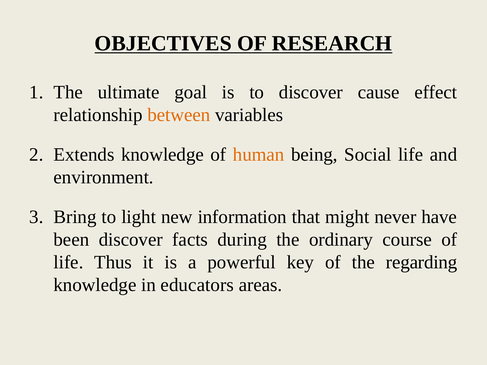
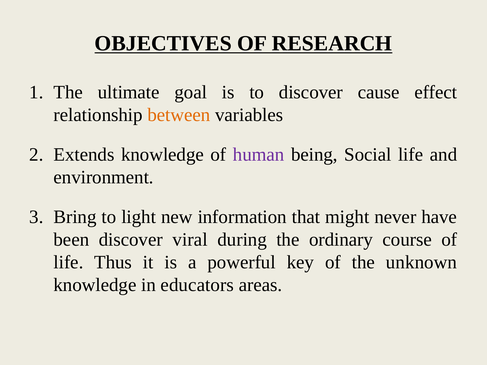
human colour: orange -> purple (259, 155)
facts: facts -> viral (190, 240)
regarding: regarding -> unknown (422, 262)
